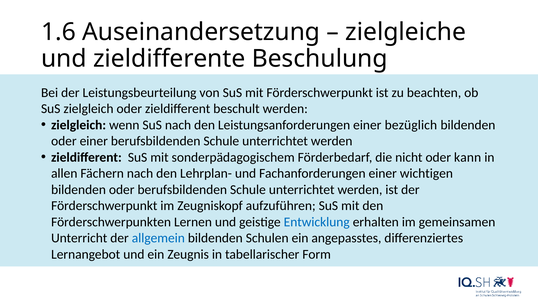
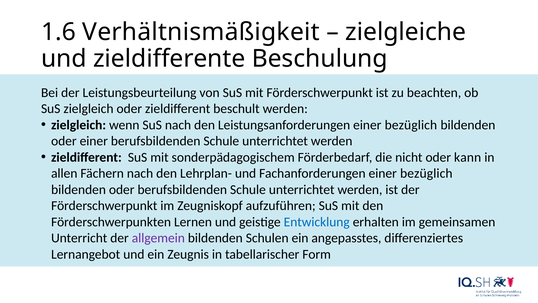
Auseinandersetzung: Auseinandersetzung -> Verhältnismäßigkeit (201, 32)
Fachanforderungen einer wichtigen: wichtigen -> bezüglich (426, 173)
allgemein colour: blue -> purple (158, 238)
